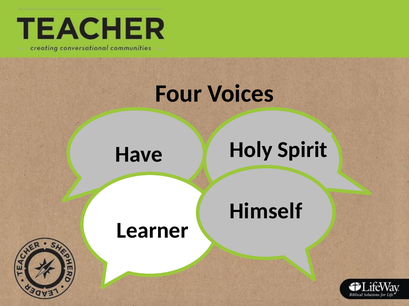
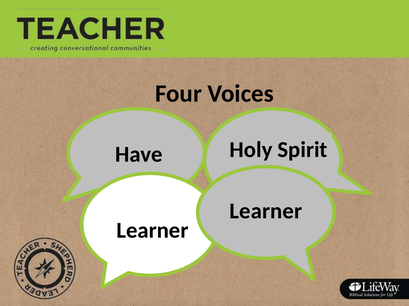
Himself: Himself -> Learner (266, 212)
